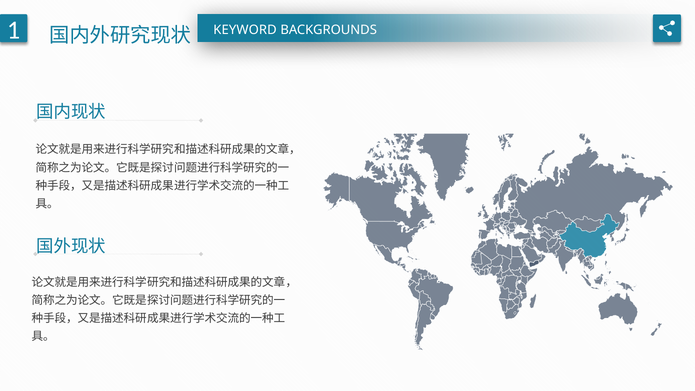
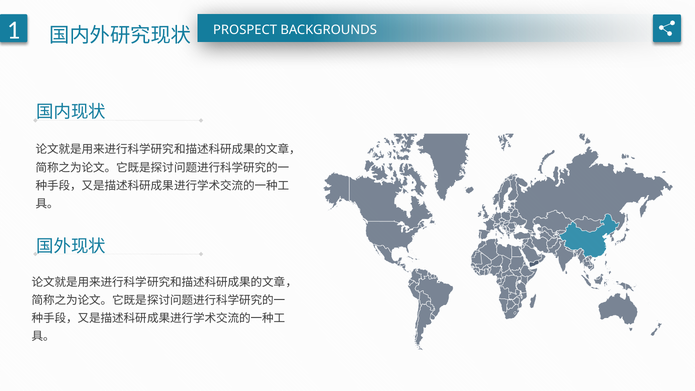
KEYWORD: KEYWORD -> PROSPECT (245, 30)
